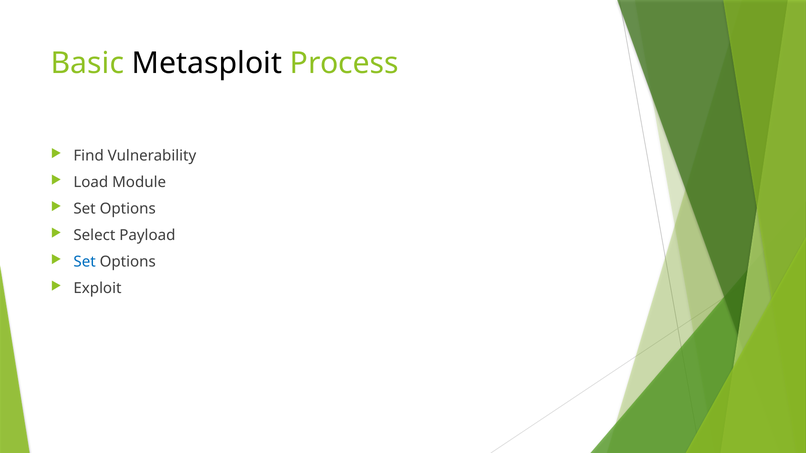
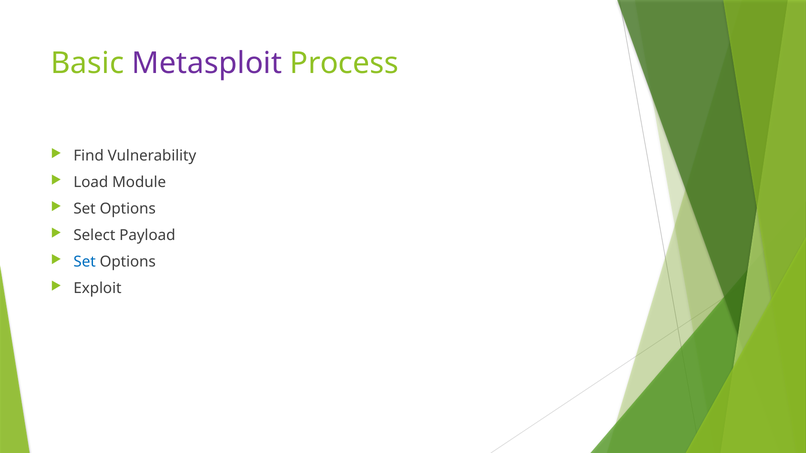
Metasploit colour: black -> purple (207, 64)
